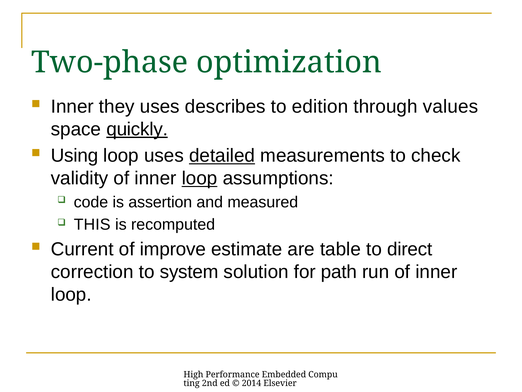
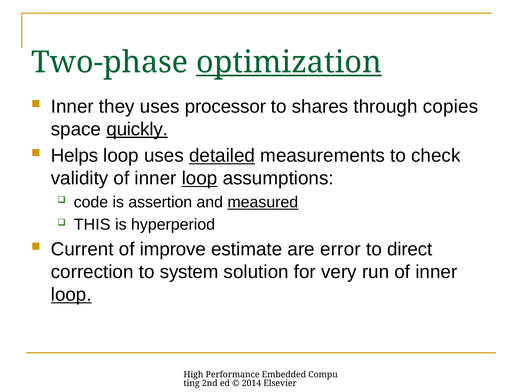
optimization underline: none -> present (289, 62)
describes: describes -> processor (225, 107)
edition: edition -> shares (320, 107)
values: values -> copies (450, 107)
Using: Using -> Helps (74, 155)
measured underline: none -> present (263, 202)
recomputed: recomputed -> hyperperiod (173, 224)
table: table -> error (340, 249)
path: path -> very (339, 272)
loop underline: none -> present (71, 294)
